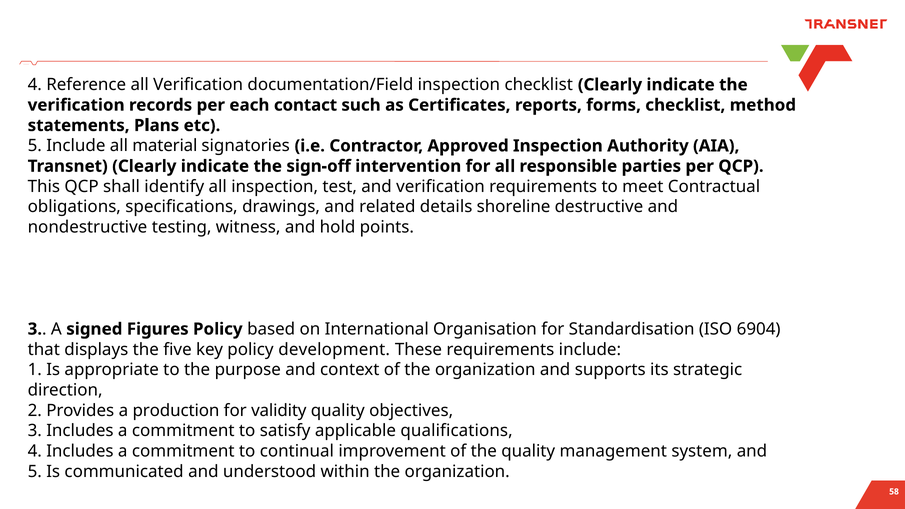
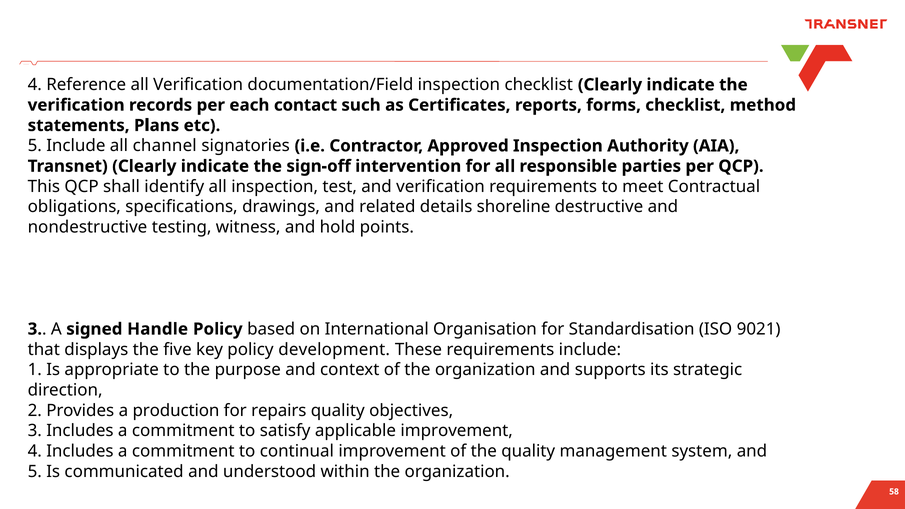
material: material -> channel (165, 146)
Figures: Figures -> Handle (158, 329)
6904: 6904 -> 9021 (759, 329)
validity: validity -> repairs (279, 411)
applicable qualifications: qualifications -> improvement (457, 431)
